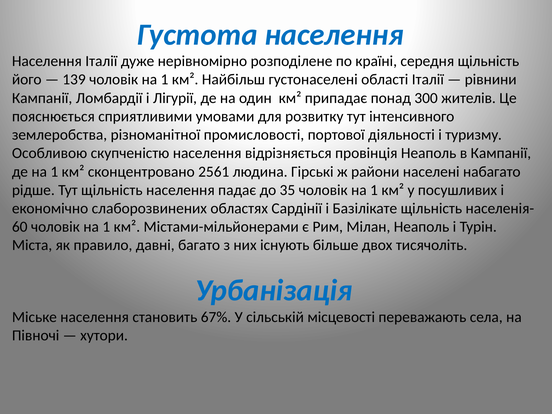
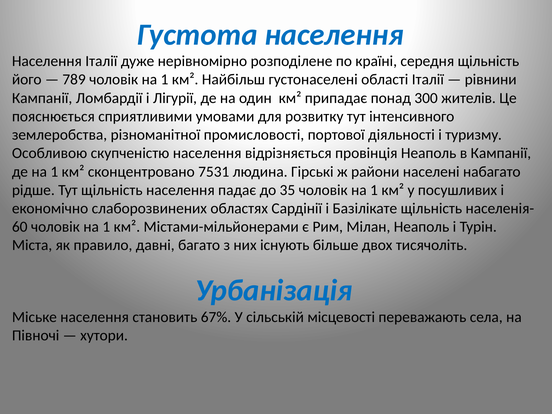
139: 139 -> 789 (74, 80)
2561: 2561 -> 7531 (214, 172)
